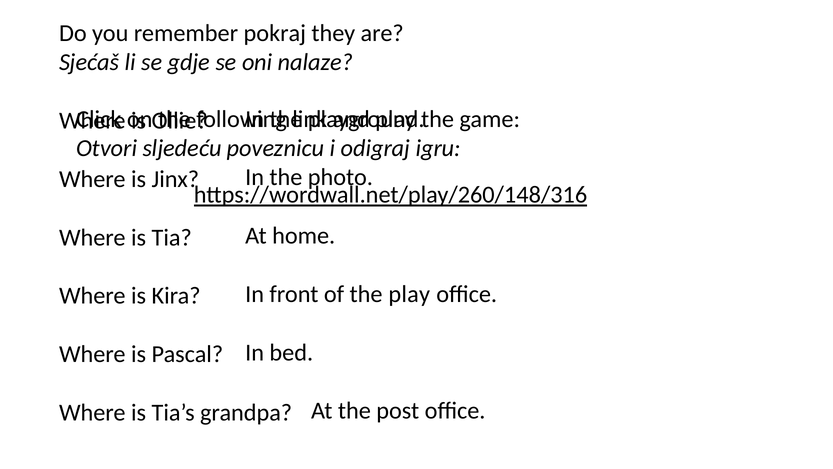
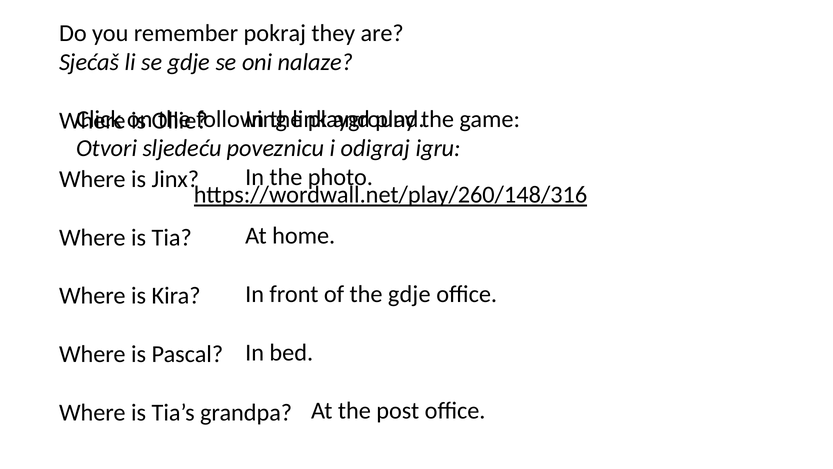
the play: play -> gdje (409, 294)
